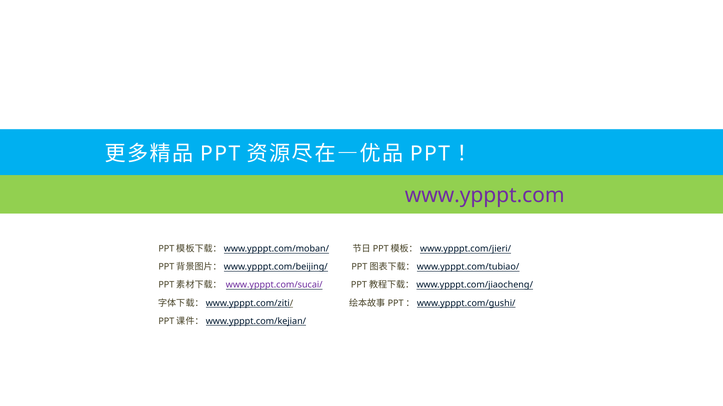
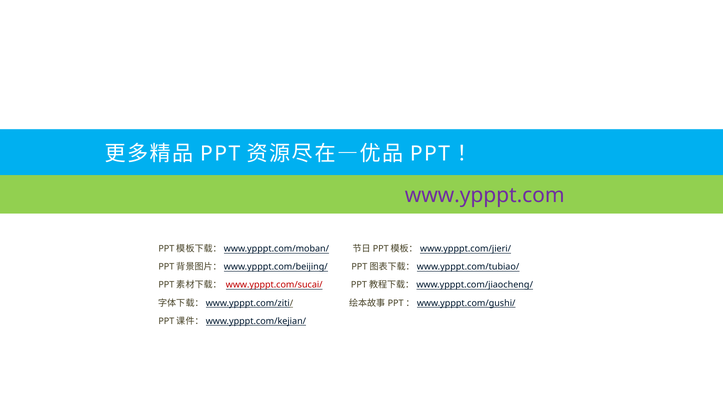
www.ypppt.com/sucai/ colour: purple -> red (274, 285)
